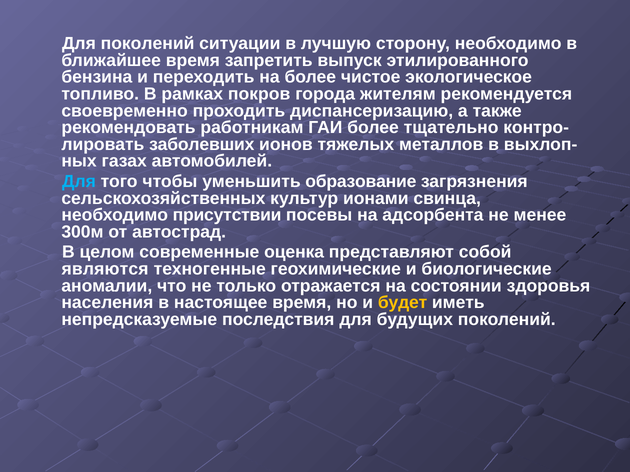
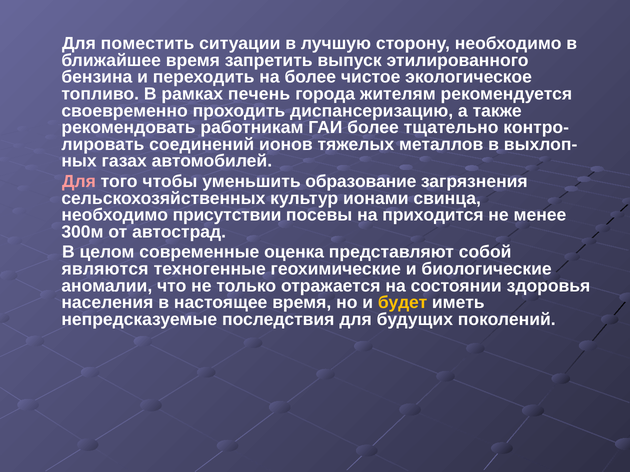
Для поколений: поколений -> поместить (147, 44)
покров: покров -> печень (259, 94)
заболевших: заболевших -> соединений (202, 145)
Для colour: light blue -> pink (79, 182)
адсорбента: адсорбента -> приходится (433, 215)
